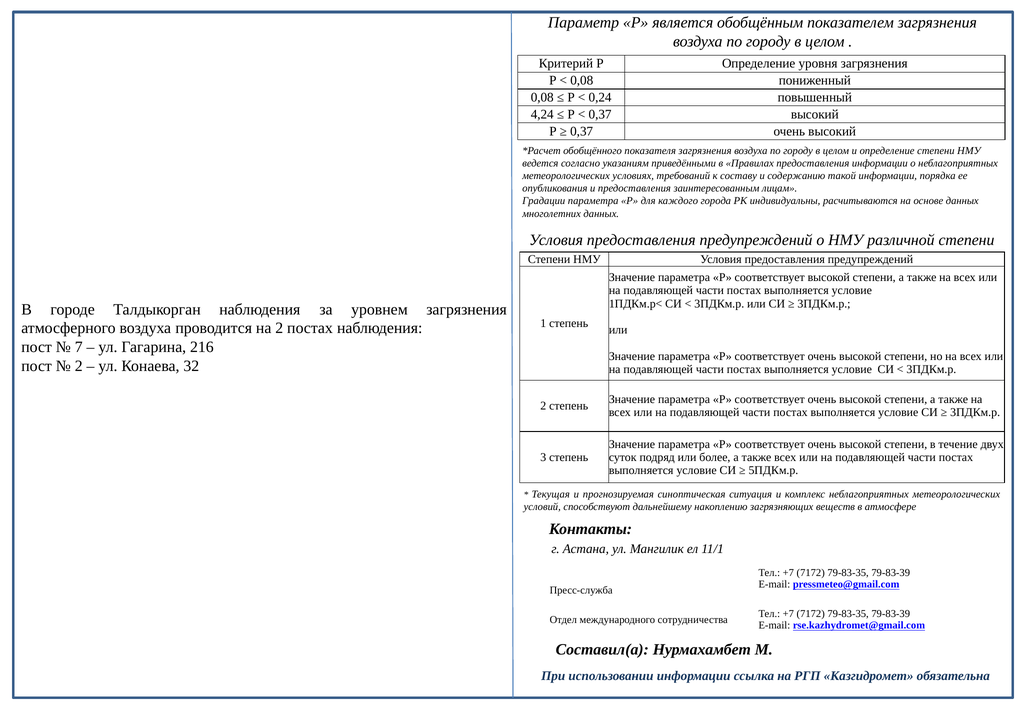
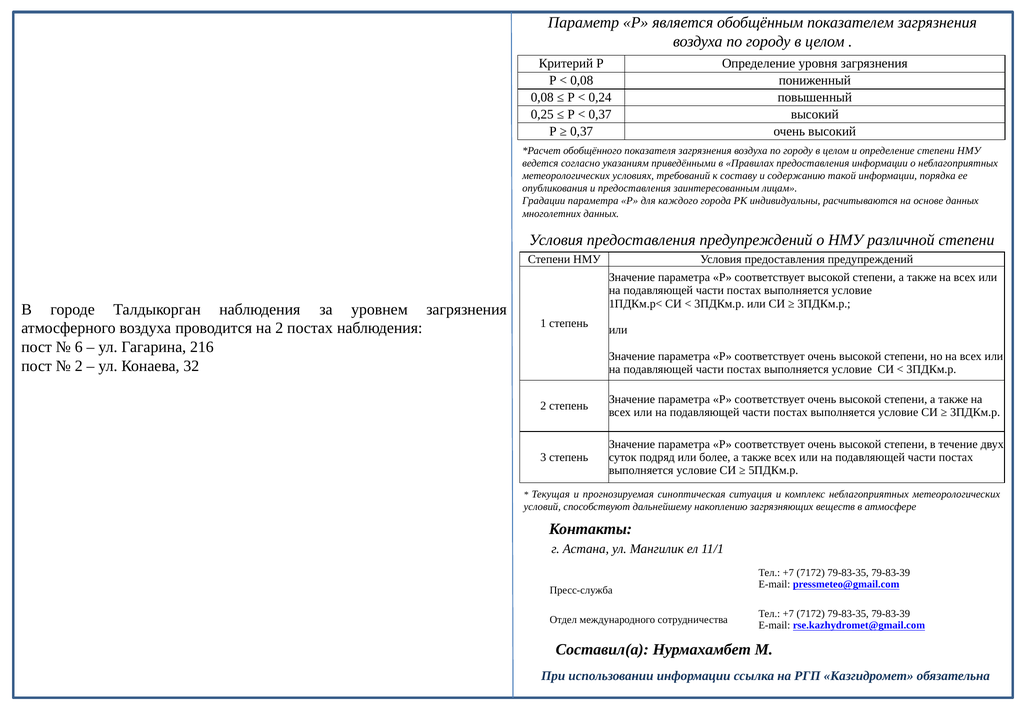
4,24: 4,24 -> 0,25 (542, 114)
7: 7 -> 6 (79, 347)
